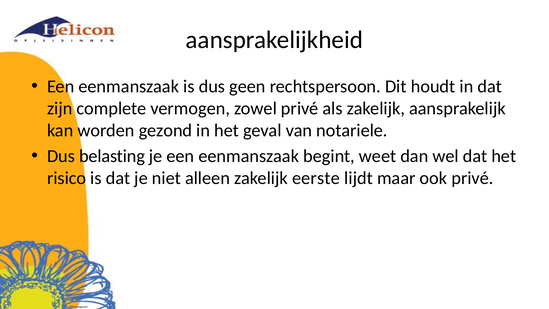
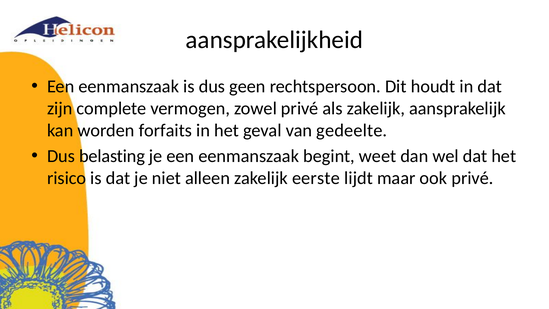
gezond: gezond -> forfaits (165, 130)
notariele: notariele -> gedeelte (352, 130)
